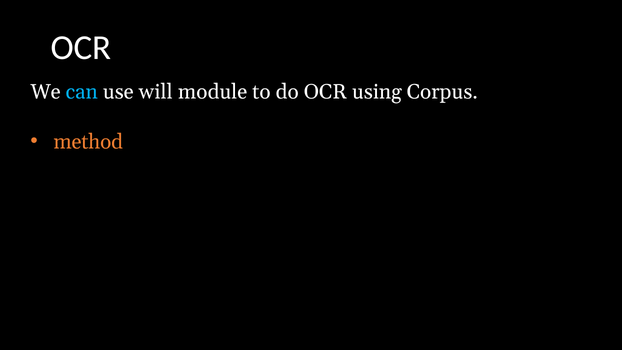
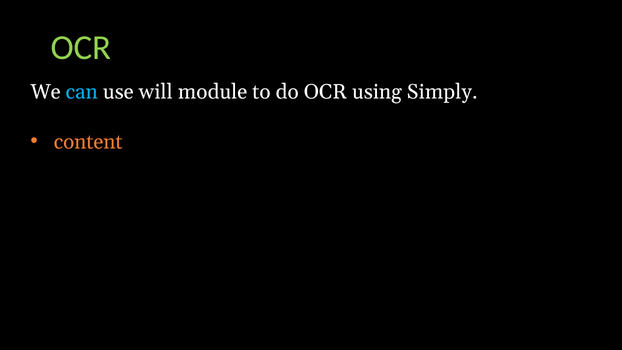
OCR colour: white -> light green (81, 48)
Corpus: Corpus -> Simply (442, 92)
method: method -> content (88, 142)
